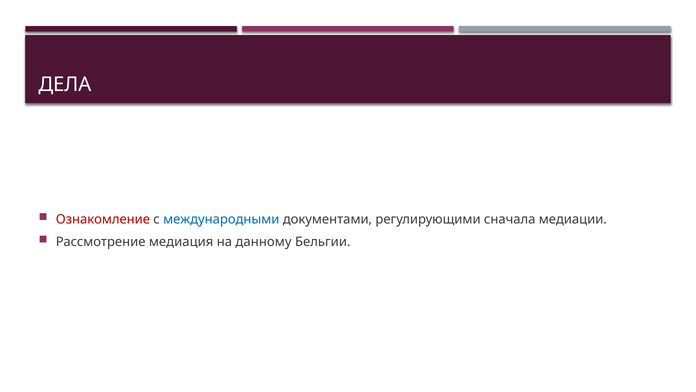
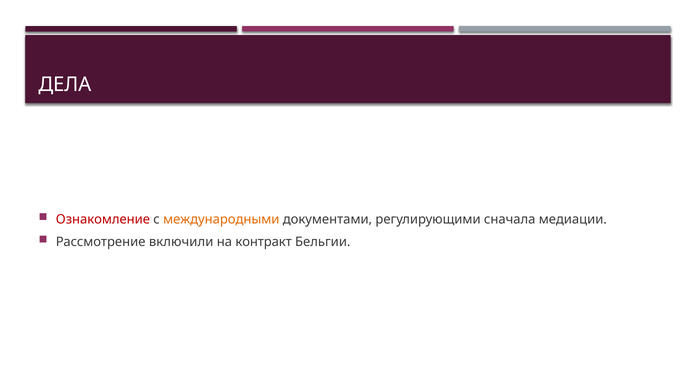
международными colour: blue -> orange (221, 219)
медиация: медиация -> включили (181, 242)
данному: данному -> контракт (264, 242)
